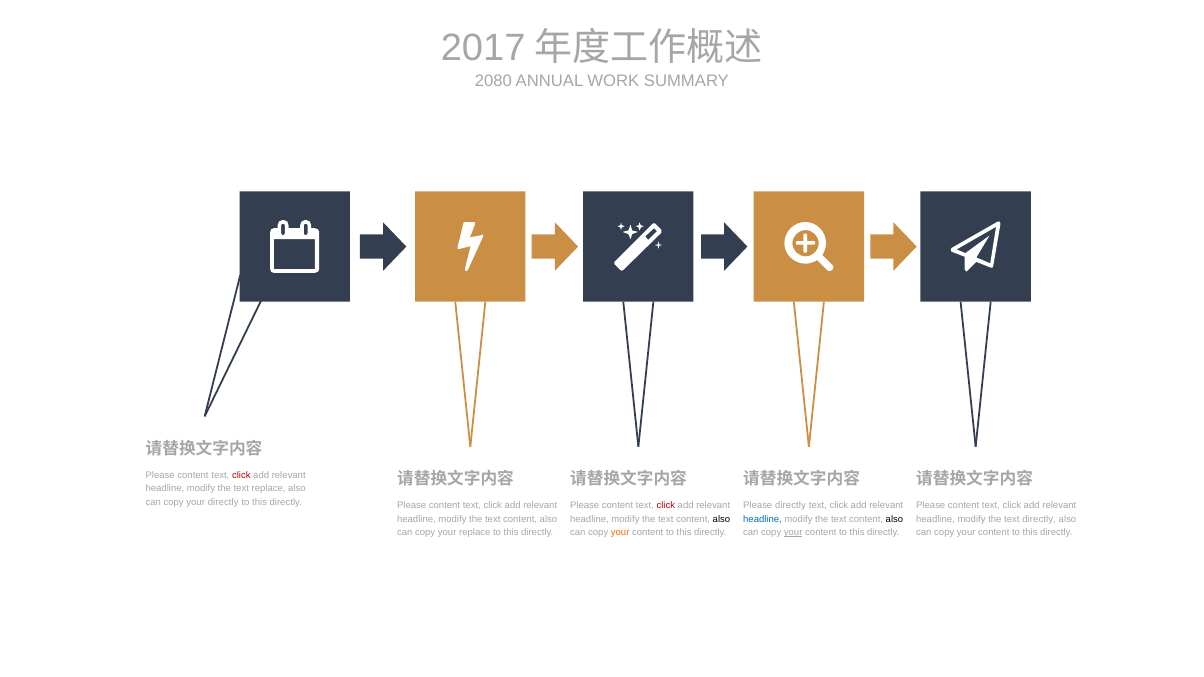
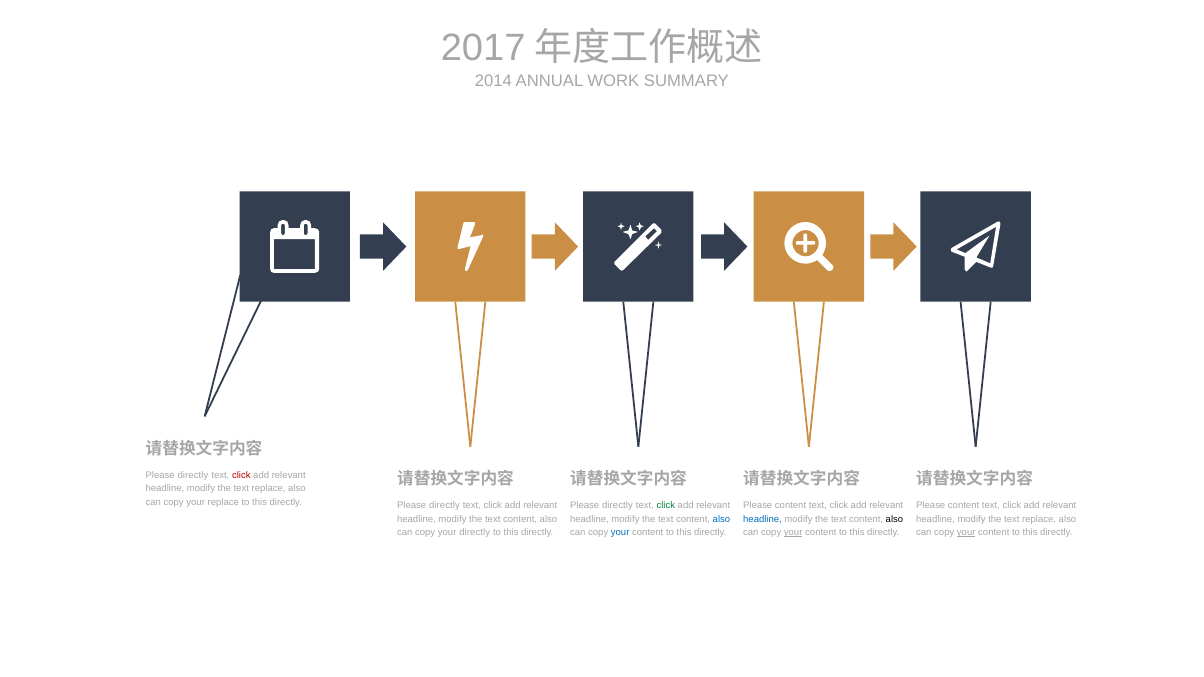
2080: 2080 -> 2014 (493, 81)
content: content -> directly (193, 475)
your directly: directly -> replace (223, 502)
content: content -> directly (444, 506)
content: content -> directly (617, 506)
click colour: red -> green (666, 506)
directly: directly -> content (791, 506)
also colour: black -> blue (721, 519)
directly: directly -> replace (1039, 519)
your replace: replace -> directly (475, 533)
your colour: orange -> blue (620, 533)
your underline: none -> present (966, 533)
